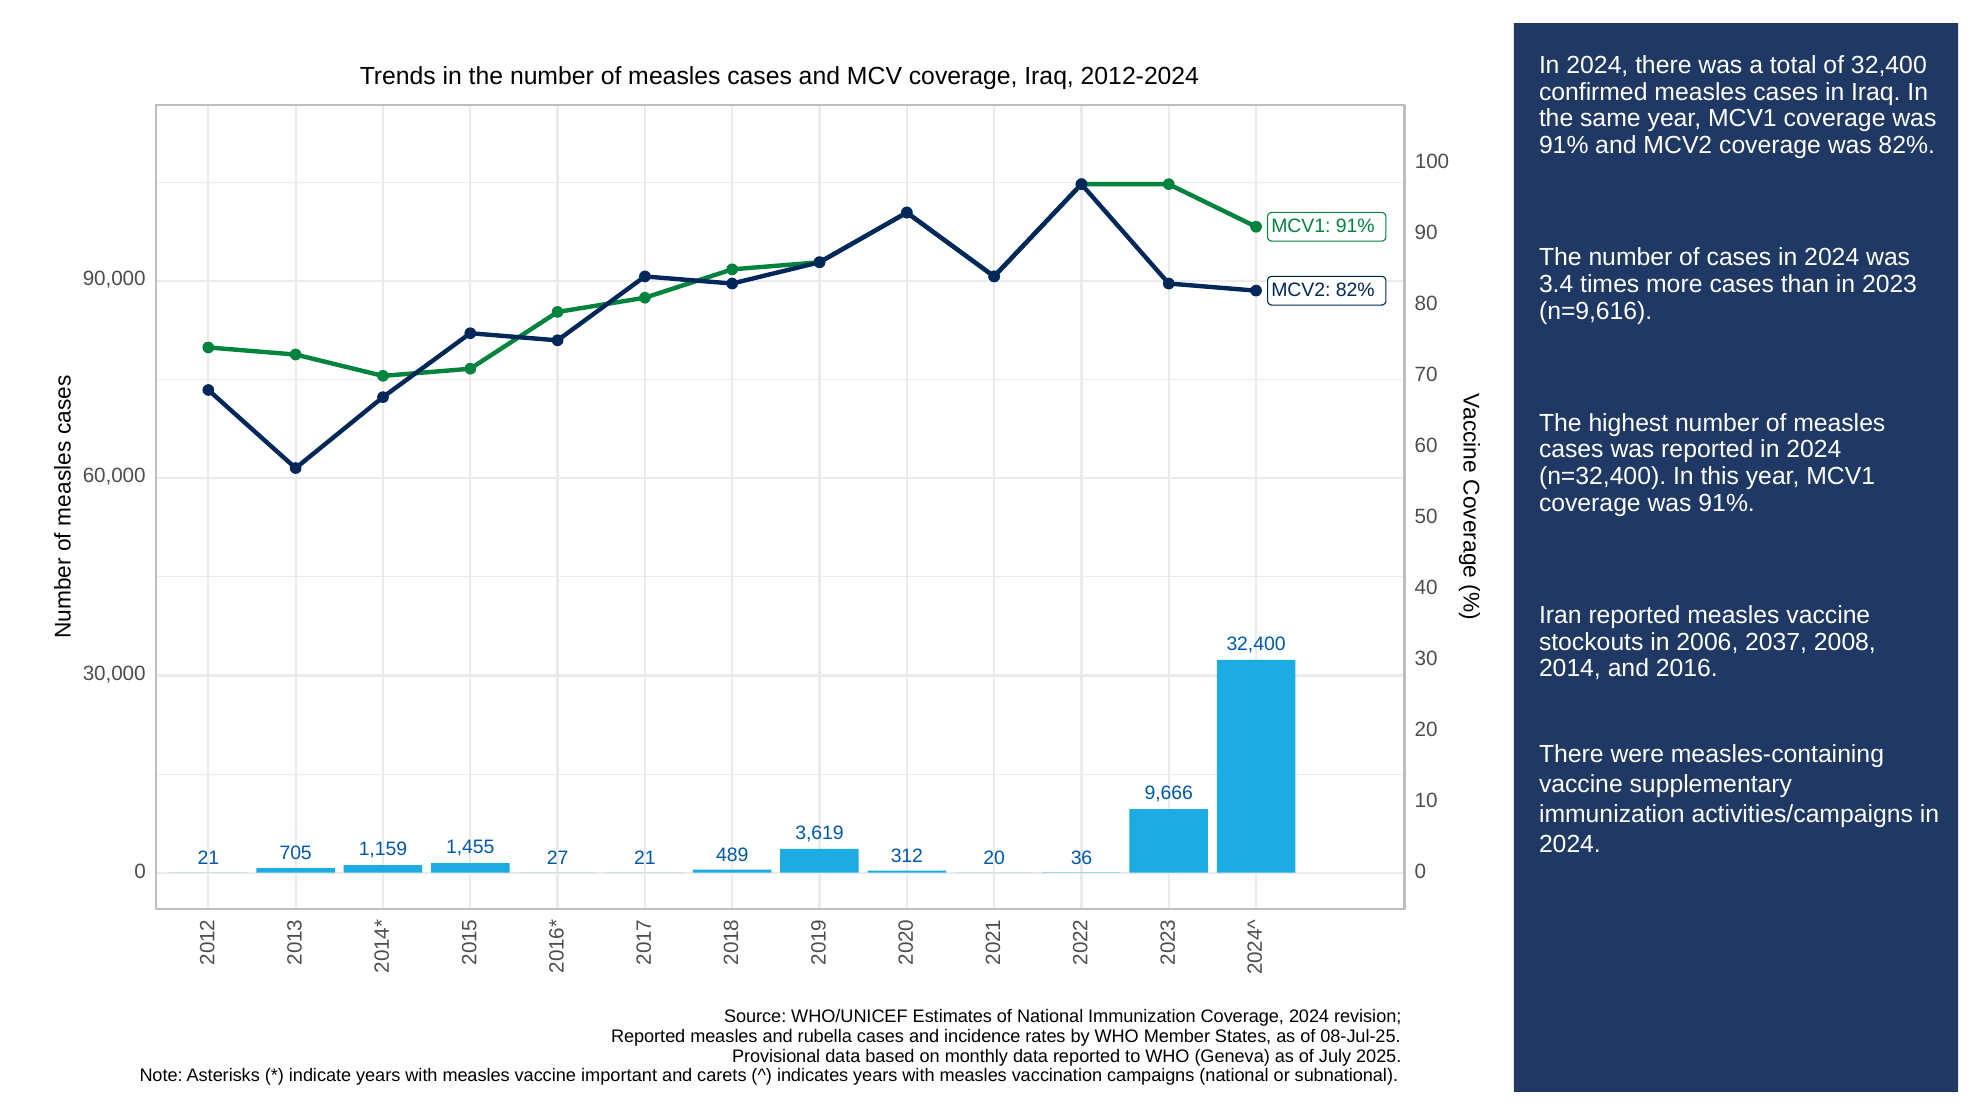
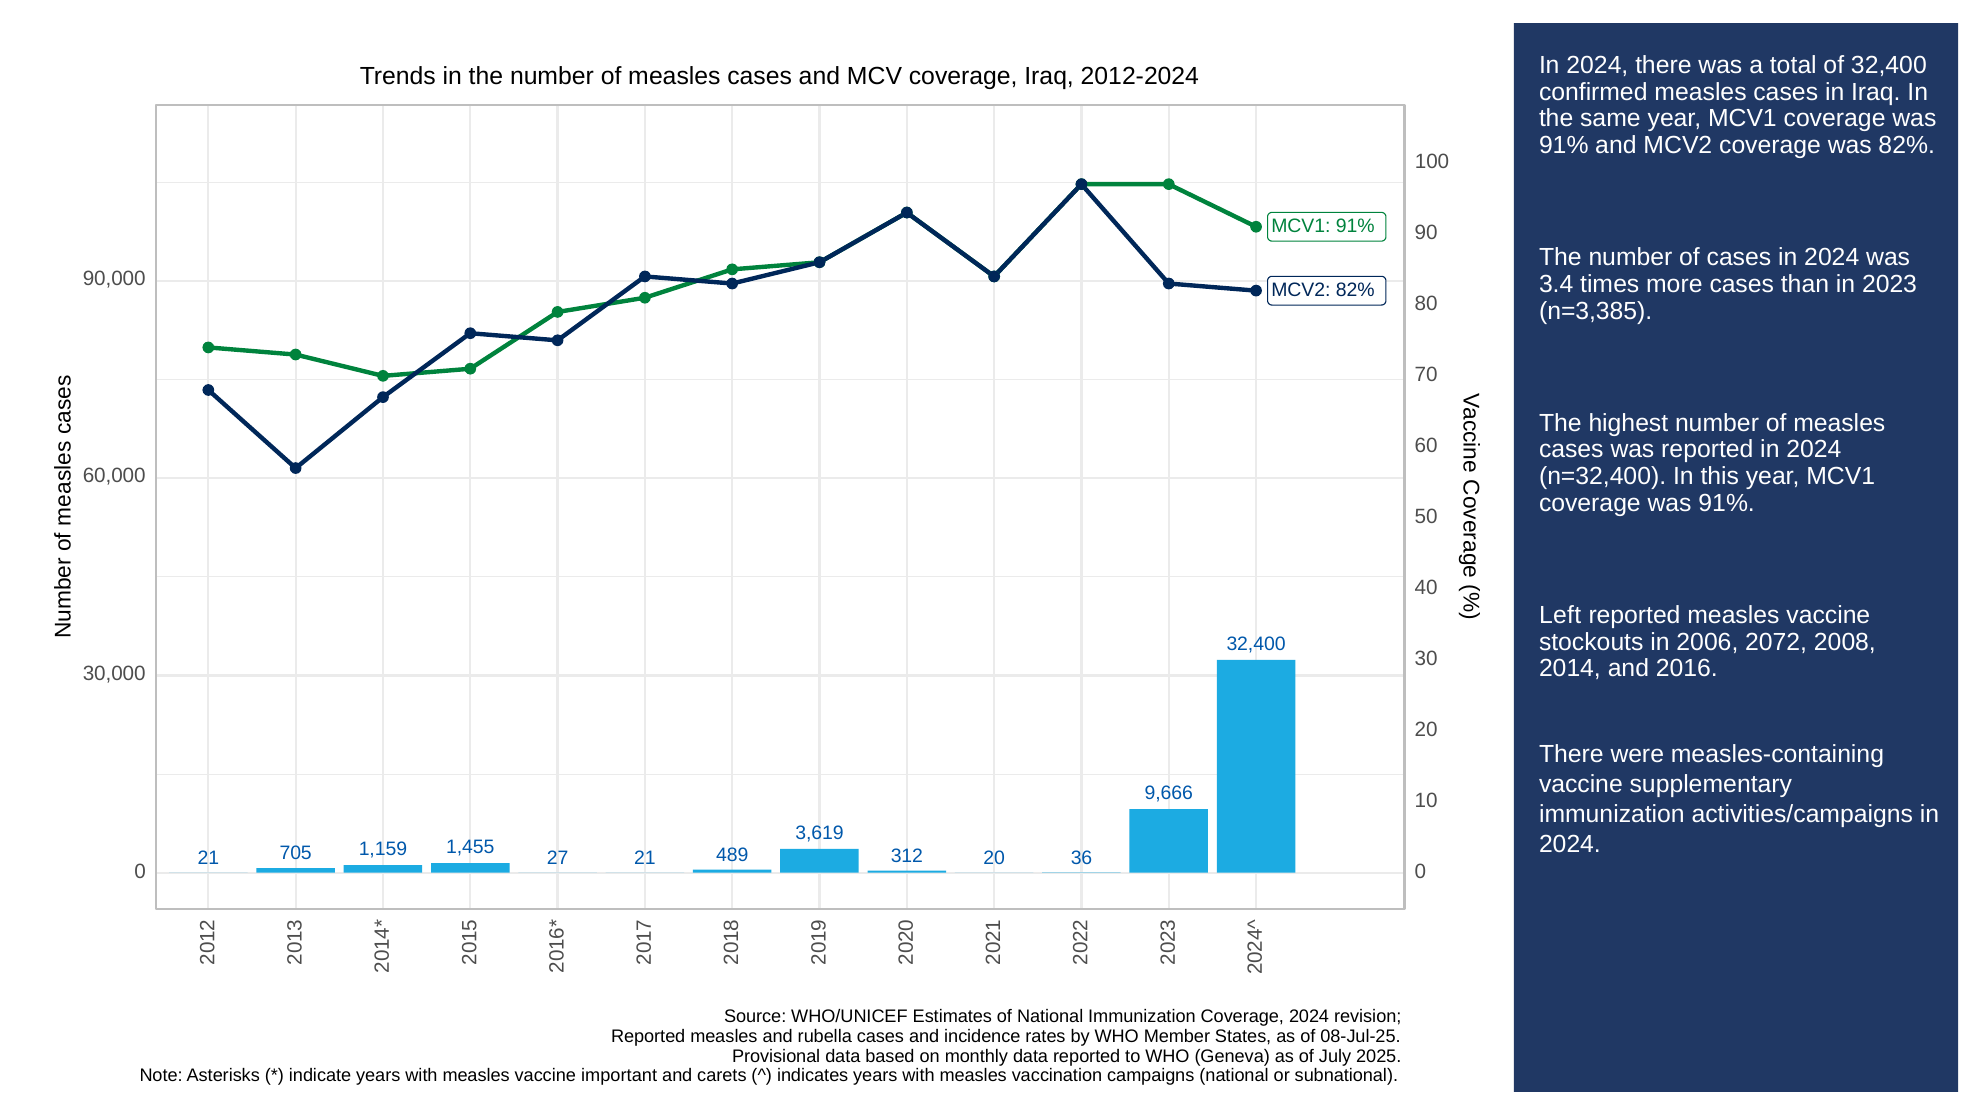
n=9,616: n=9,616 -> n=3,385 (1596, 311)
Iran: Iran -> Left (1560, 615)
2037: 2037 -> 2072 (1776, 642)
